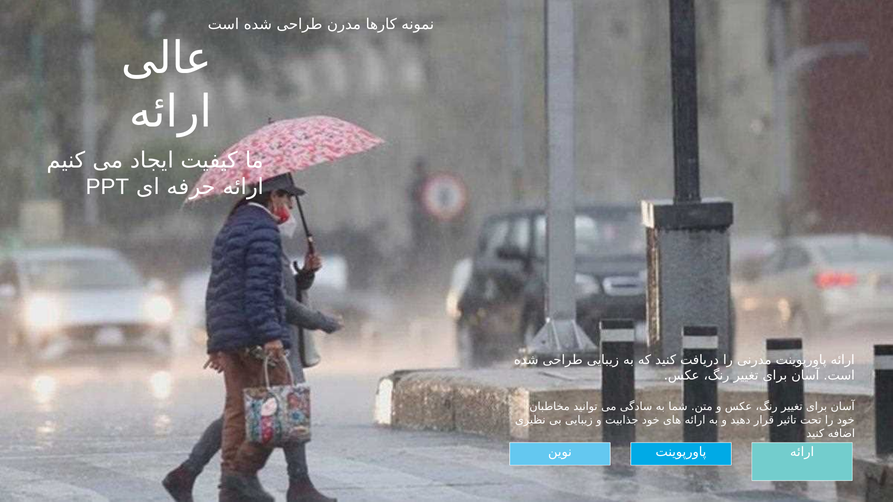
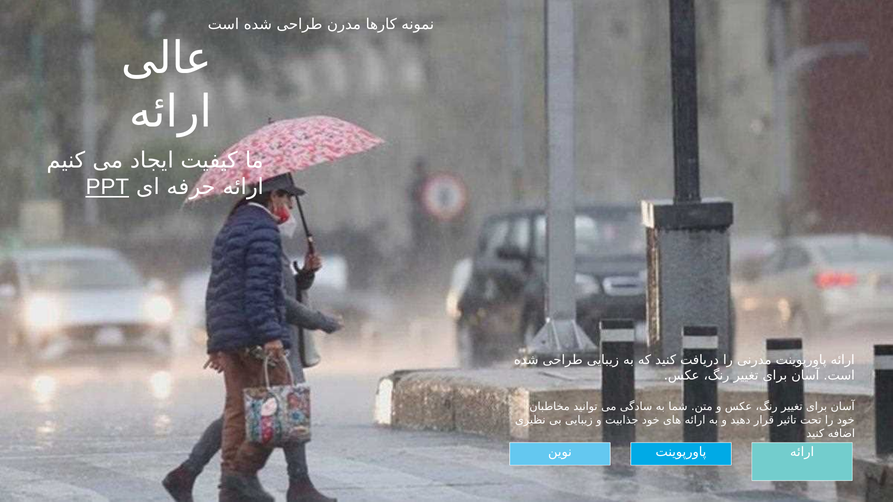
PPT underline: none -> present (107, 187)
